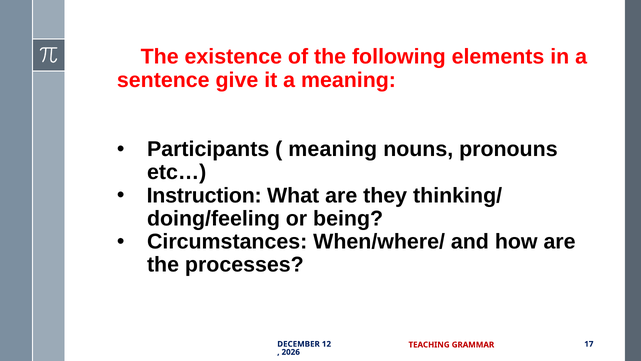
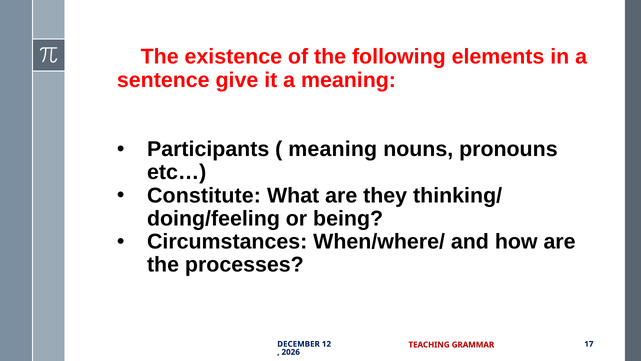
Instruction: Instruction -> Constitute (204, 195)
